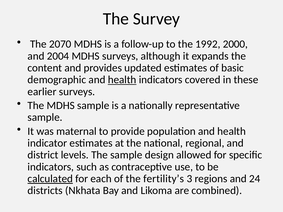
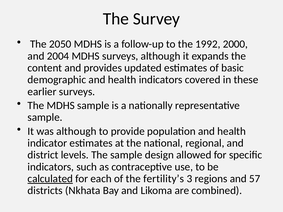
2070: 2070 -> 2050 (60, 44)
health underline: present -> none (122, 80)
was maternal: maternal -> although (76, 131)
24: 24 -> 57 (255, 179)
